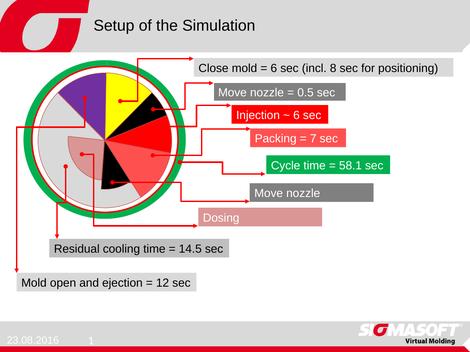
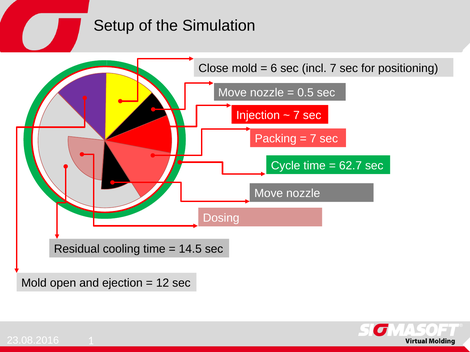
incl 8: 8 -> 7 (333, 68)
6: 6 -> 7 (296, 115)
58.1: 58.1 -> 62.7 (350, 166)
